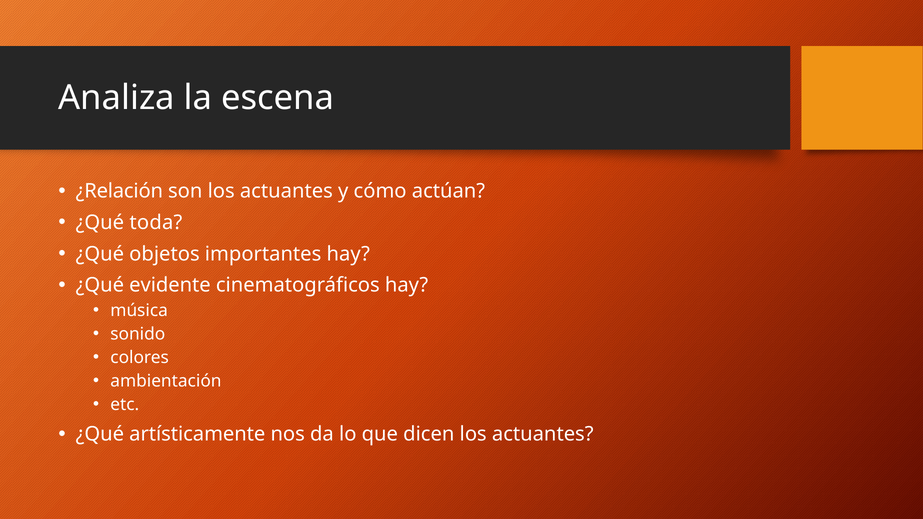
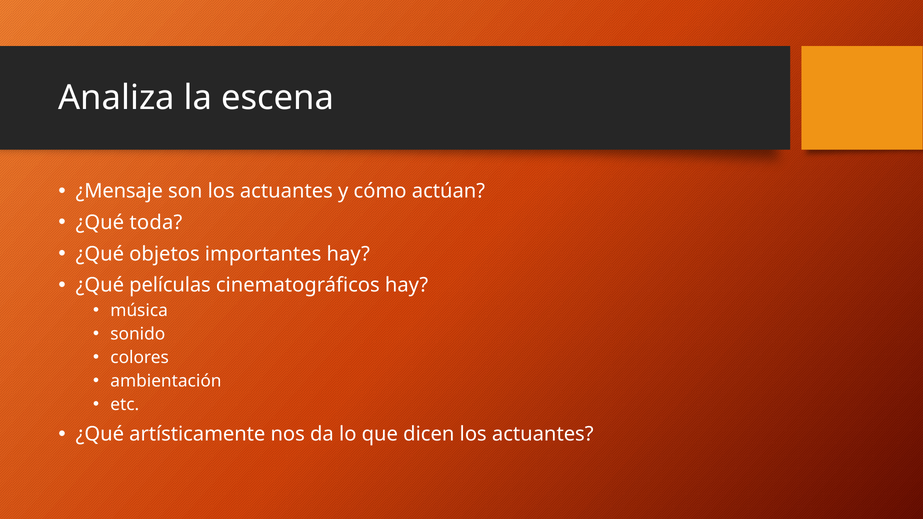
¿Relación: ¿Relación -> ¿Mensaje (119, 191)
evidente: evidente -> películas (170, 285)
